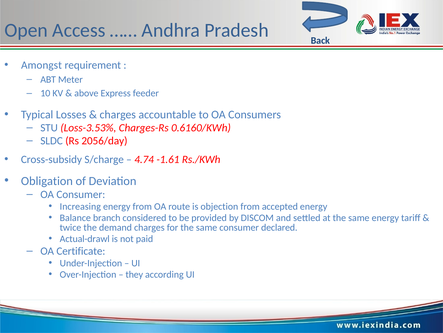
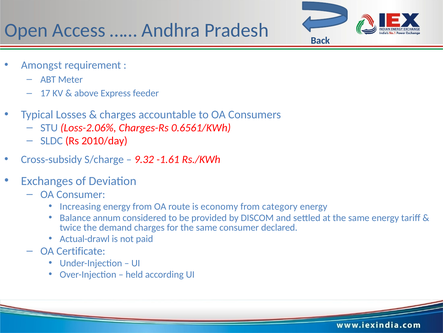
10: 10 -> 17 (45, 93)
Loss-3.53%: Loss-3.53% -> Loss-2.06% (88, 128)
0.6160/KWh: 0.6160/KWh -> 0.6561/KWh (201, 128)
2056/day: 2056/day -> 2010/day (104, 141)
4.74: 4.74 -> 9.32 (144, 159)
Obligation: Obligation -> Exchanges (47, 181)
objection: objection -> economy (219, 206)
accepted: accepted -> category (280, 206)
branch: branch -> annum (107, 218)
they: they -> held (134, 274)
